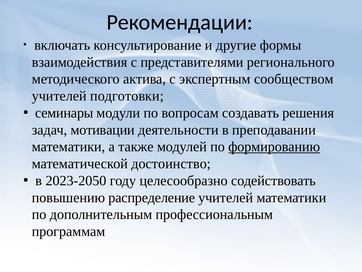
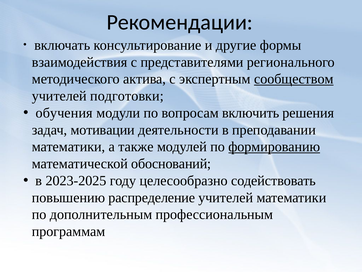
сообществом underline: none -> present (294, 79)
семинары: семинары -> обучения (64, 113)
создавать: создавать -> включить (251, 113)
достоинство: достоинство -> обоснований (171, 163)
2023-2050: 2023-2050 -> 2023-2025 (76, 180)
